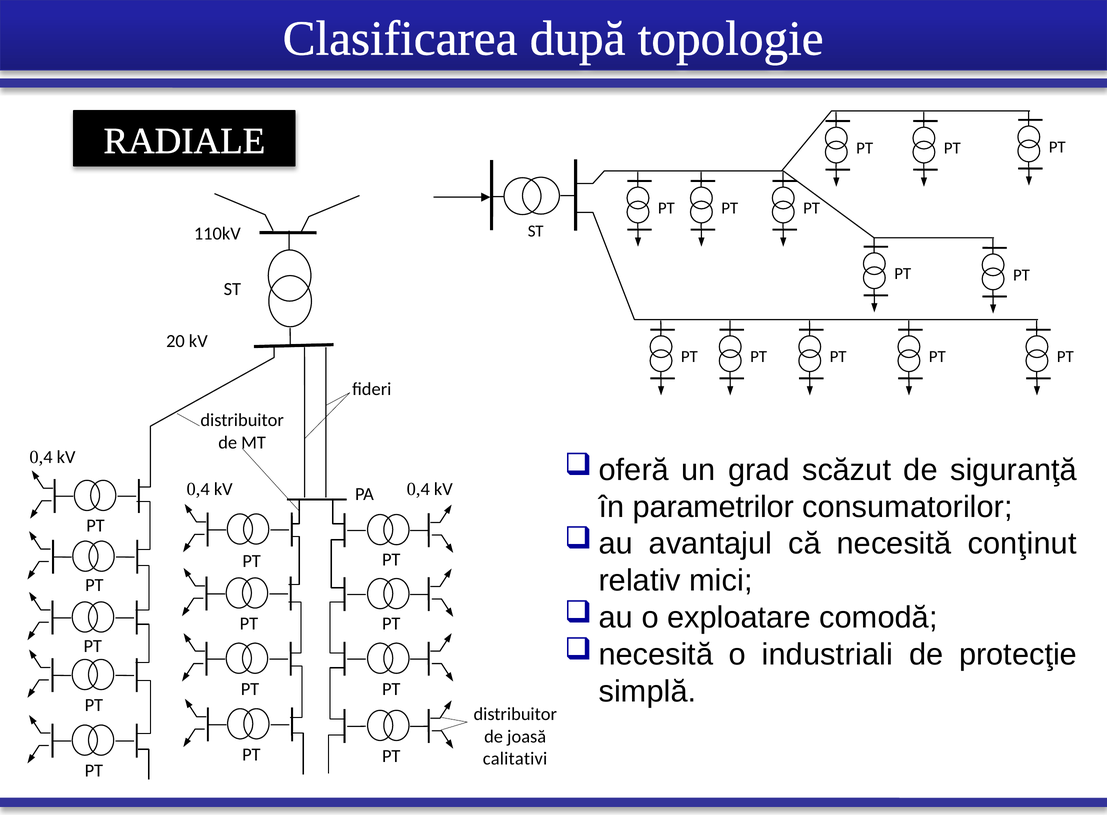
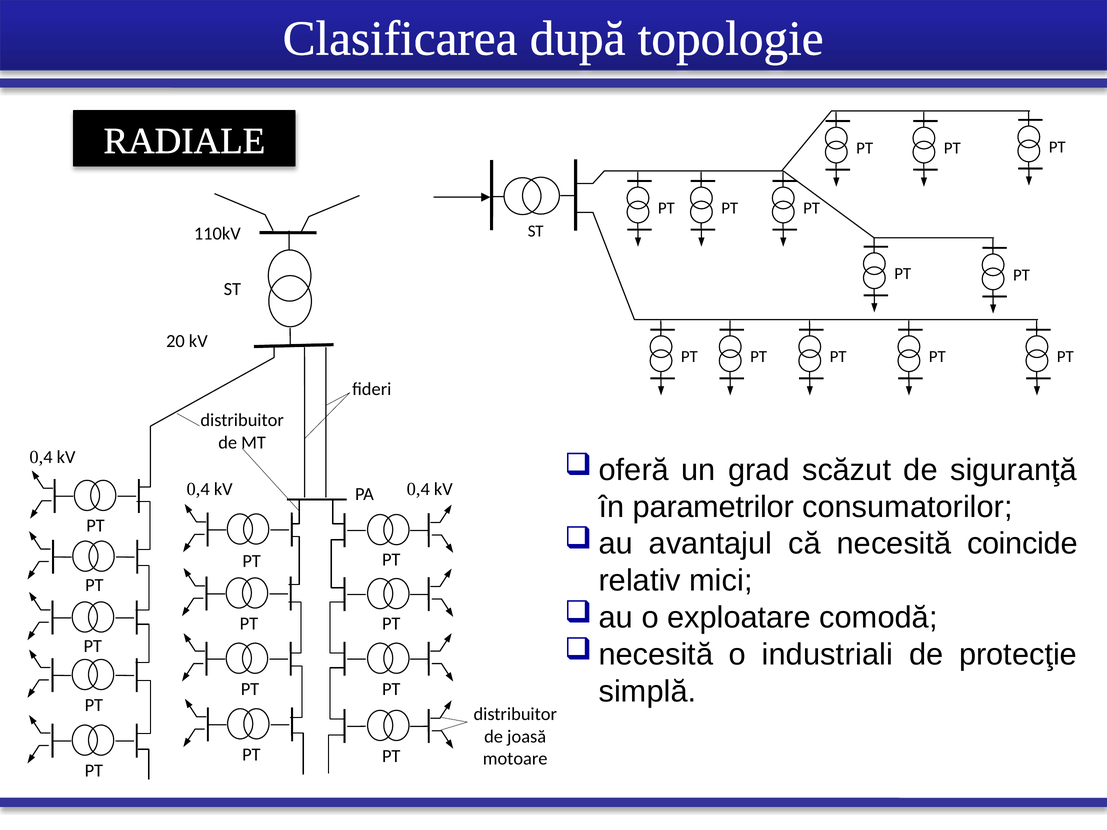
conţinut: conţinut -> coincide (1022, 544)
calitativi: calitativi -> motoare (515, 759)
